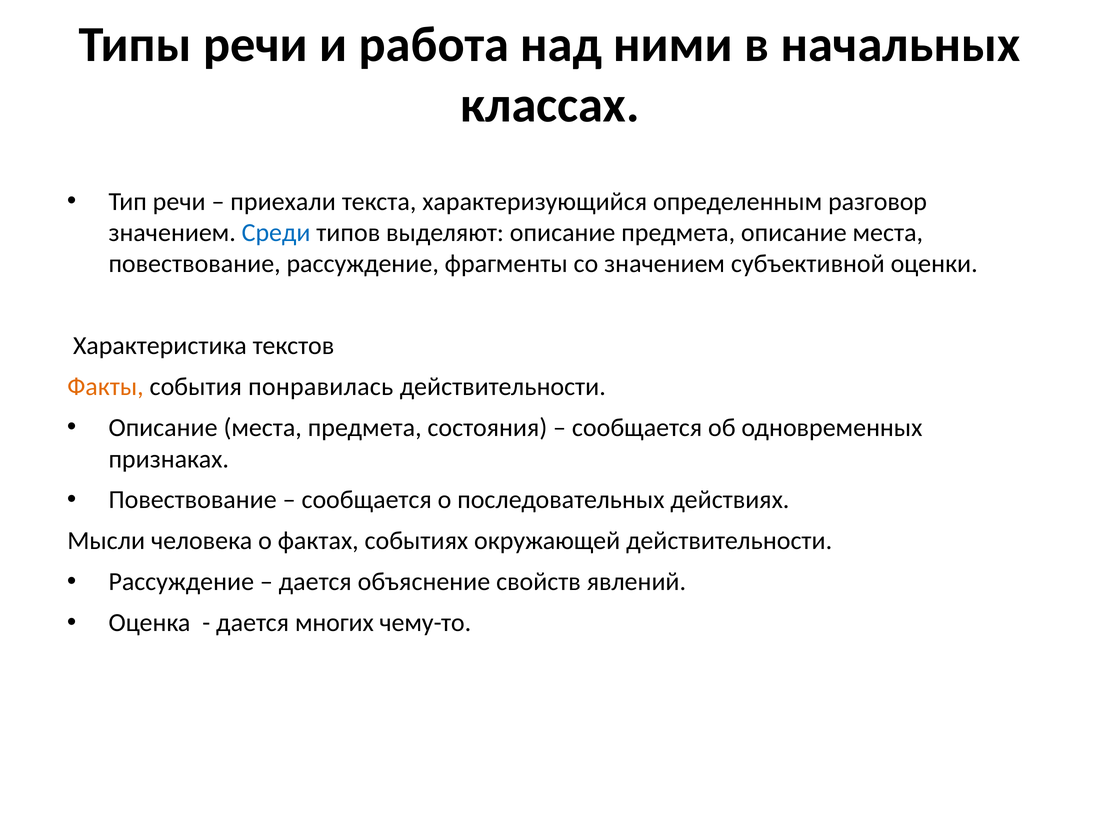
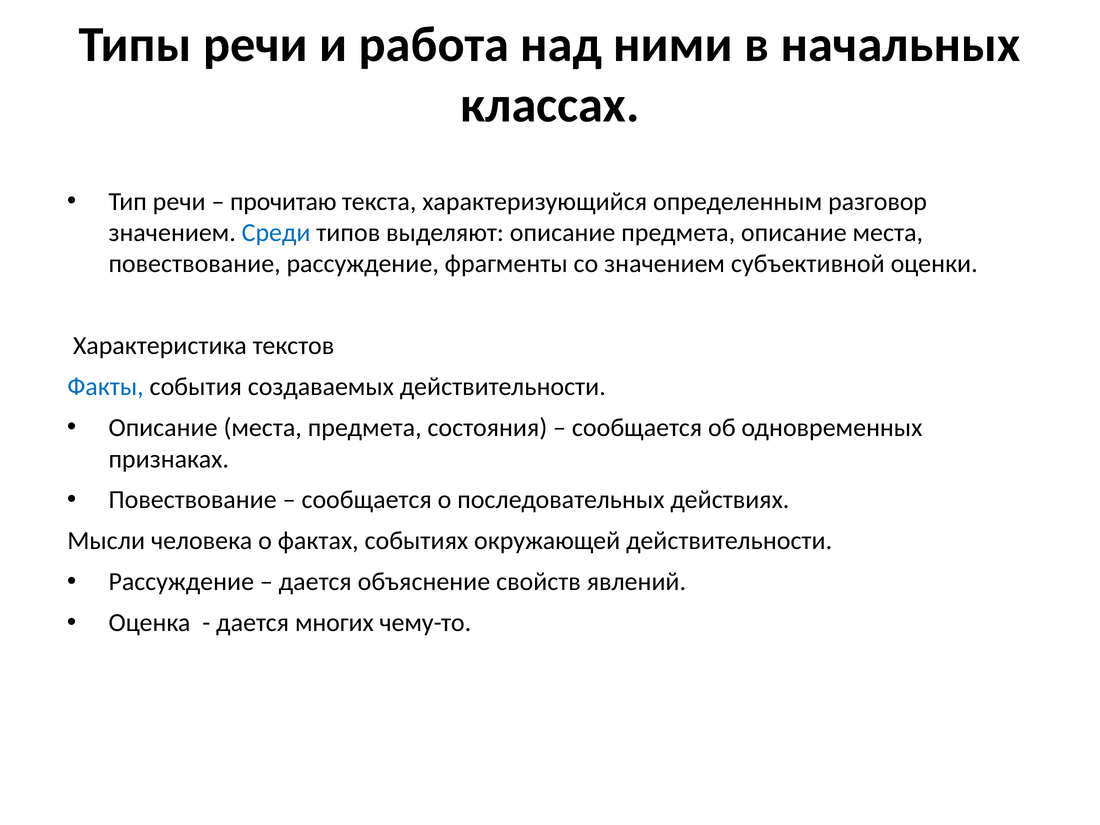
приехали: приехали -> прочитаю (283, 202)
Факты colour: orange -> blue (105, 387)
понравилась: понравилась -> создаваемых (321, 387)
